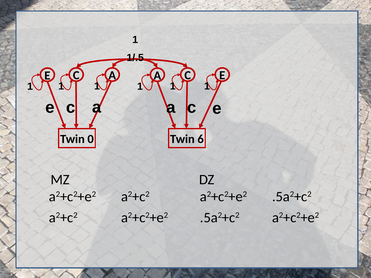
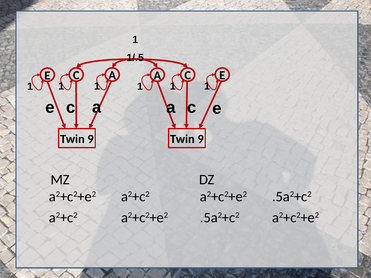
0: 0 -> 9 (91, 139)
6: 6 -> 9 (201, 139)
